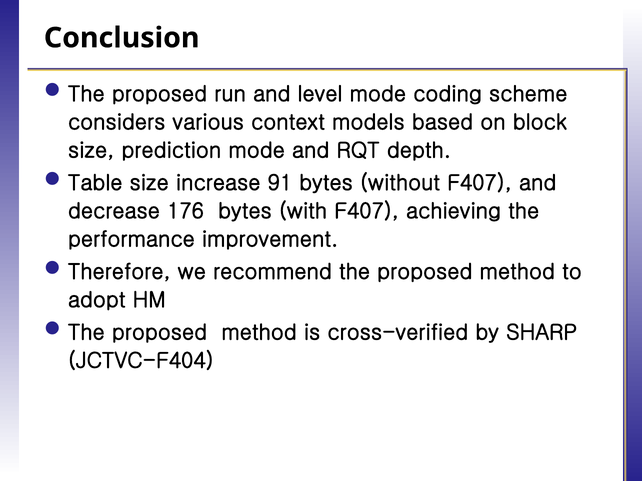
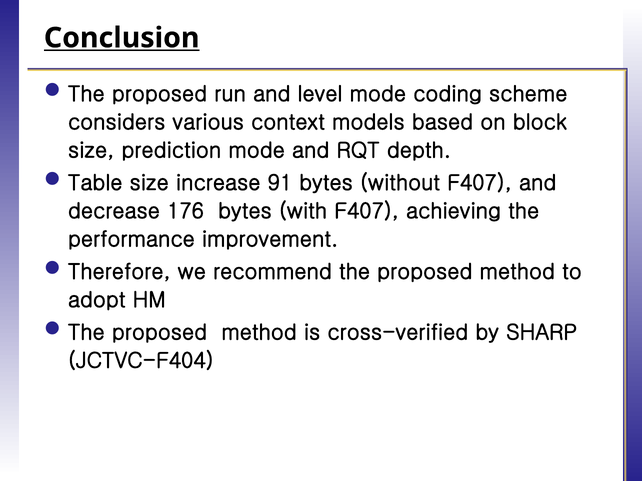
Conclusion underline: none -> present (122, 38)
